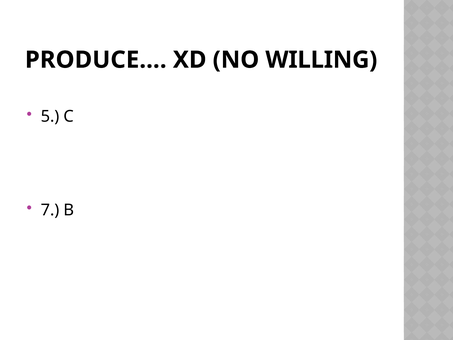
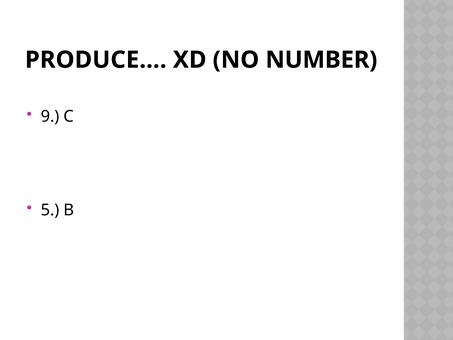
WILLING: WILLING -> NUMBER (321, 60)
5: 5 -> 9 (50, 116)
7: 7 -> 5 (50, 210)
